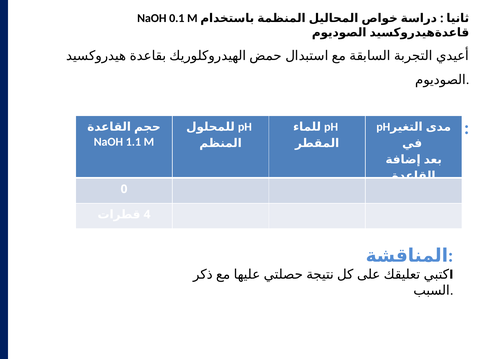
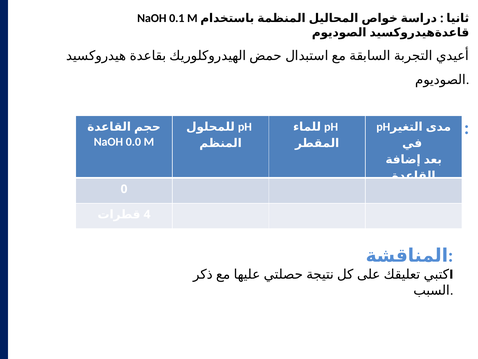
1.1: 1.1 -> 0.0 (133, 142)
